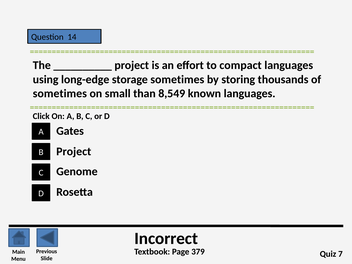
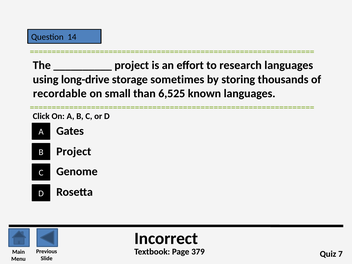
compact: compact -> research (241, 65)
long-edge: long-edge -> long-drive (85, 79)
sometimes: sometimes -> recordable (60, 93)
8,549: 8,549 -> 6,525 (172, 93)
